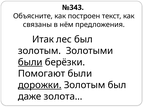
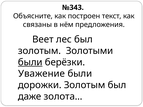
Итак: Итак -> Веет (43, 39)
Помогают: Помогают -> Уважение (42, 74)
дорожки underline: present -> none (40, 85)
